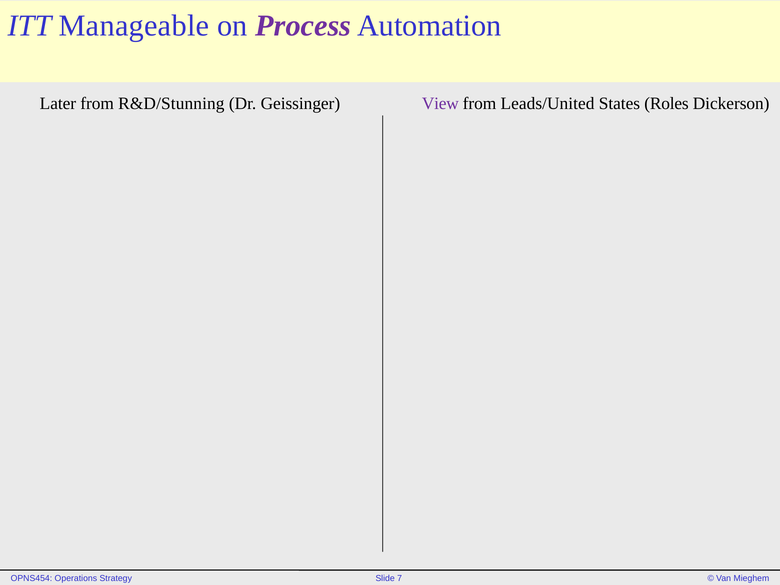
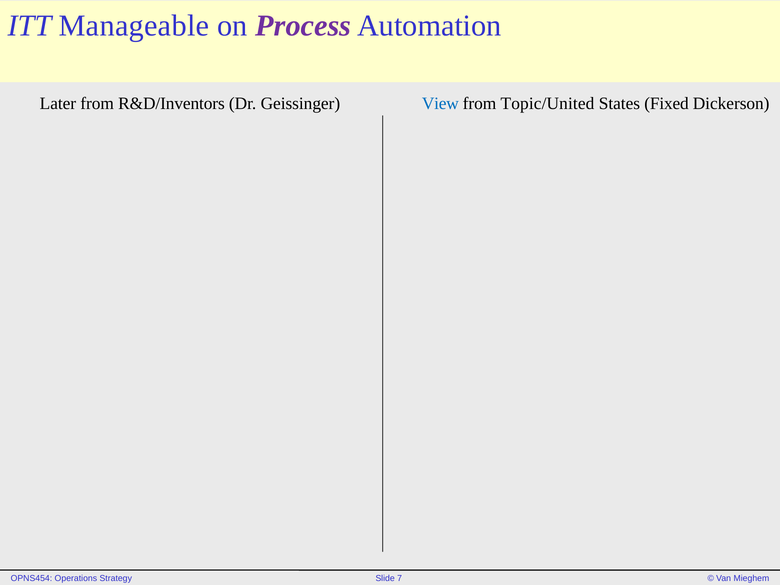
R&D/Stunning: R&D/Stunning -> R&D/Inventors (171, 104)
View colour: purple -> blue (440, 104)
Leads/United: Leads/United -> Topic/United (547, 104)
Roles: Roles -> Fixed (667, 104)
